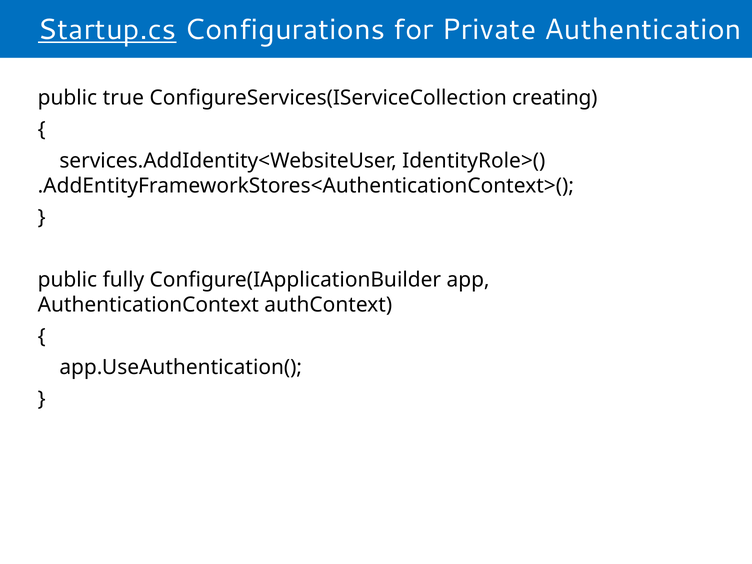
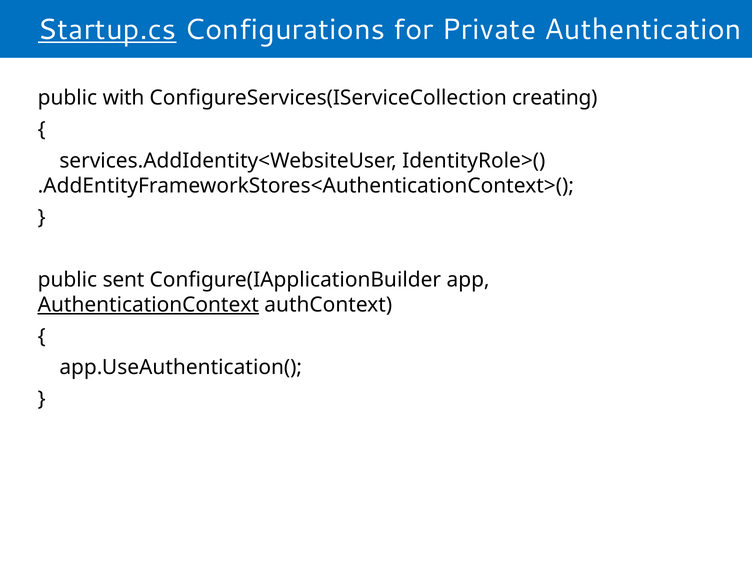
true: true -> with (124, 98)
fully: fully -> sent (123, 280)
AuthenticationContext underline: none -> present (148, 305)
